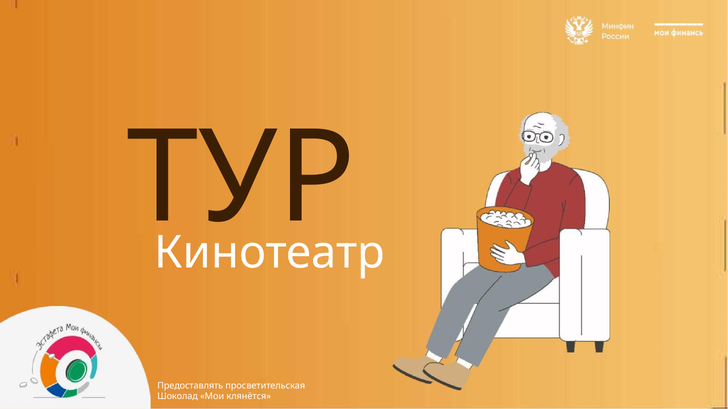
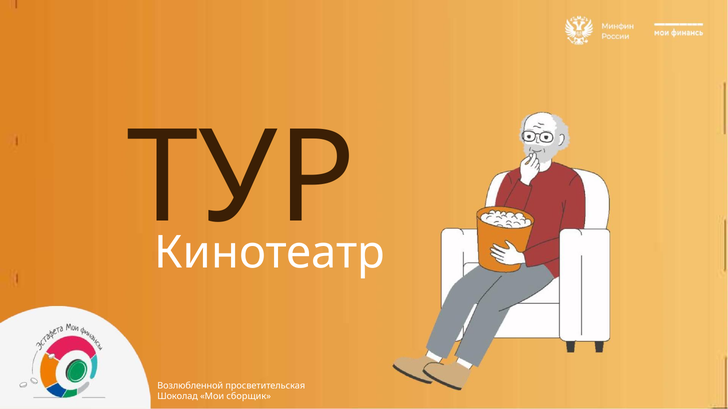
Предоставлять: Предоставлять -> Возлюбленной (190, 386)
клянётся: клянётся -> сборщик (249, 397)
